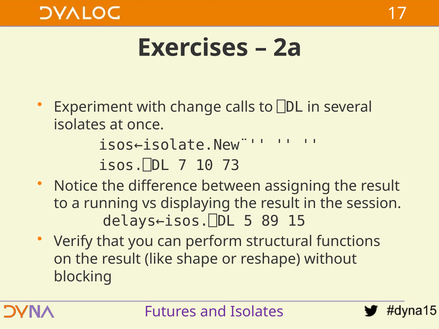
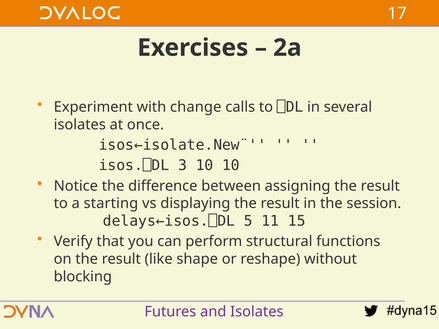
7: 7 -> 3 (182, 166)
10 73: 73 -> 10 (231, 166)
running: running -> starting (111, 204)
89: 89 -> 11 (270, 221)
